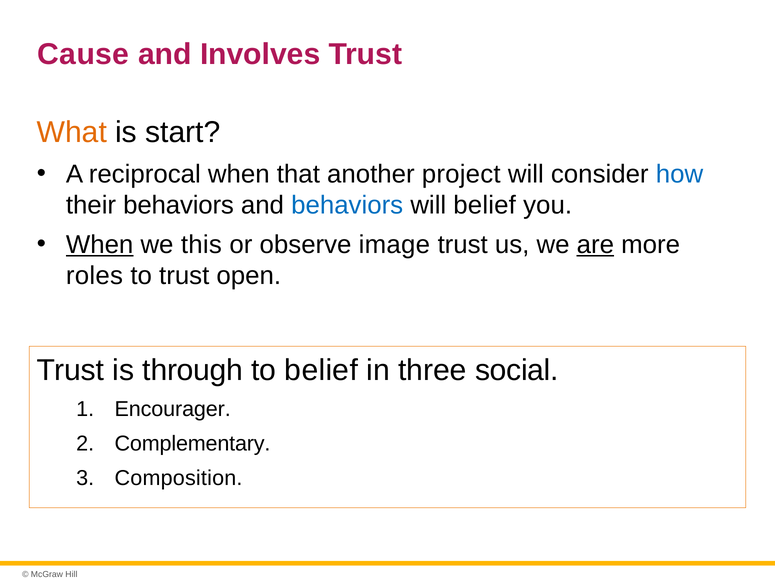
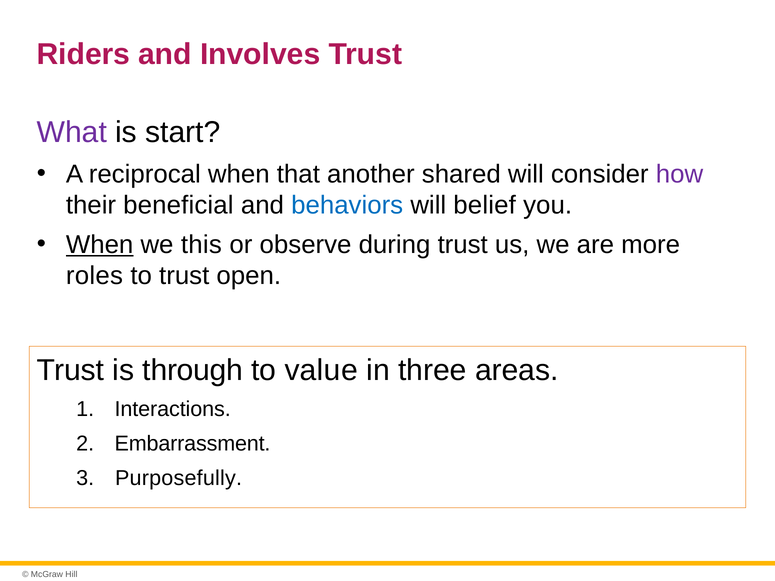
Cause: Cause -> Riders (83, 54)
What colour: orange -> purple (72, 132)
project: project -> shared (461, 174)
how colour: blue -> purple (679, 174)
their behaviors: behaviors -> beneficial (178, 205)
image: image -> during (395, 245)
are underline: present -> none (595, 245)
to belief: belief -> value (321, 370)
social: social -> areas (517, 370)
Encourager: Encourager -> Interactions (173, 409)
Complementary: Complementary -> Embarrassment (193, 444)
Composition: Composition -> Purposefully (179, 478)
